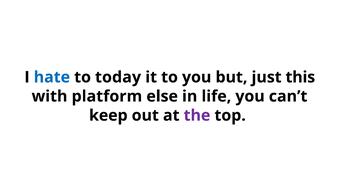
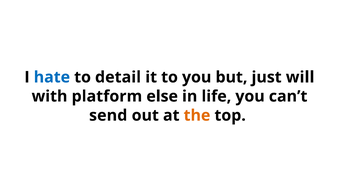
today: today -> detail (118, 77)
this: this -> will (300, 77)
keep: keep -> send (108, 115)
the colour: purple -> orange (197, 115)
